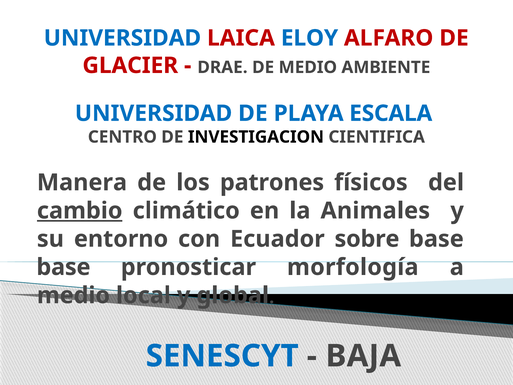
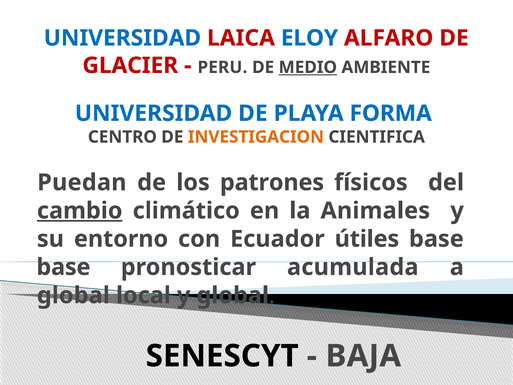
DRAE: DRAE -> PERU (222, 67)
MEDIO underline: none -> present (308, 67)
ESCALA: ESCALA -> FORMA (391, 113)
INVESTIGACION colour: black -> orange (256, 137)
Manera: Manera -> Puedan (82, 182)
sobre: sobre -> útiles (367, 239)
morfología: morfología -> acumulada (353, 267)
medio: medio -> global (73, 295)
SENESCYT colour: blue -> black (222, 356)
